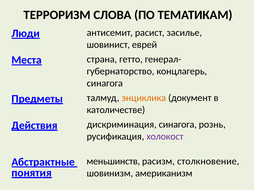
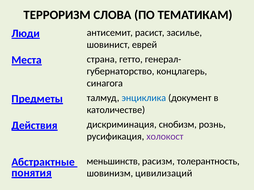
энциклика colour: orange -> blue (144, 98)
дискриминация синагога: синагога -> снобизм (178, 125)
столкновение: столкновение -> толерантность (208, 162)
американизм: американизм -> цивилизаций (164, 174)
